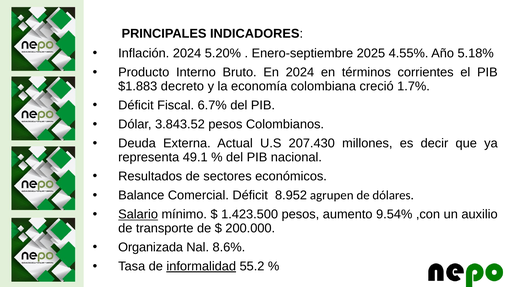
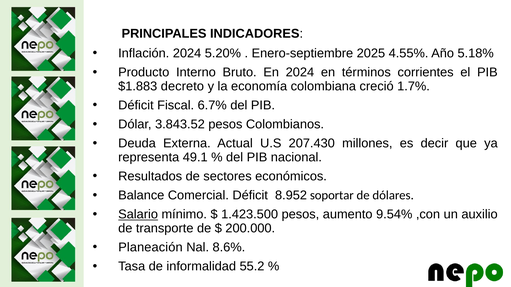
agrupen: agrupen -> soportar (332, 196)
Organizada: Organizada -> Planeación (150, 248)
informalidad underline: present -> none (201, 267)
